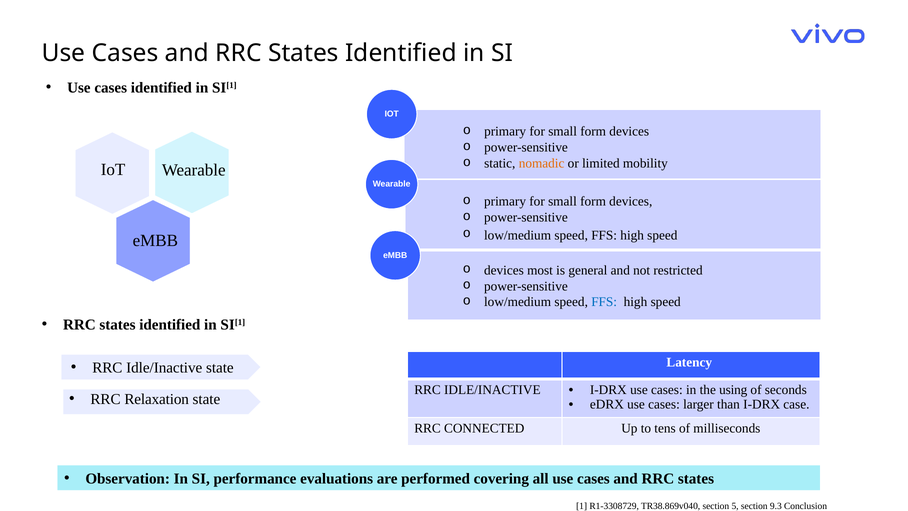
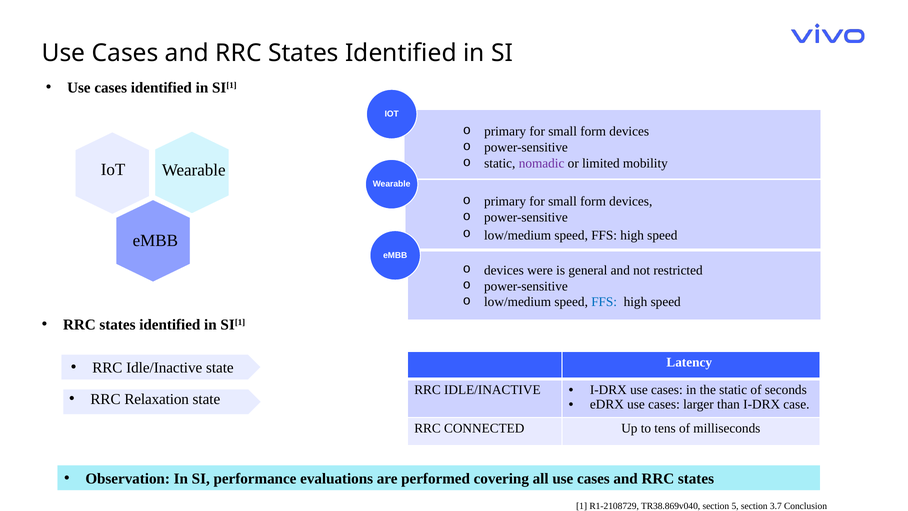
nomadic colour: orange -> purple (542, 163)
most: most -> were (540, 270)
the using: using -> static (733, 390)
R1-3308729: R1-3308729 -> R1-2108729 (614, 506)
9.3: 9.3 -> 3.7 (776, 506)
